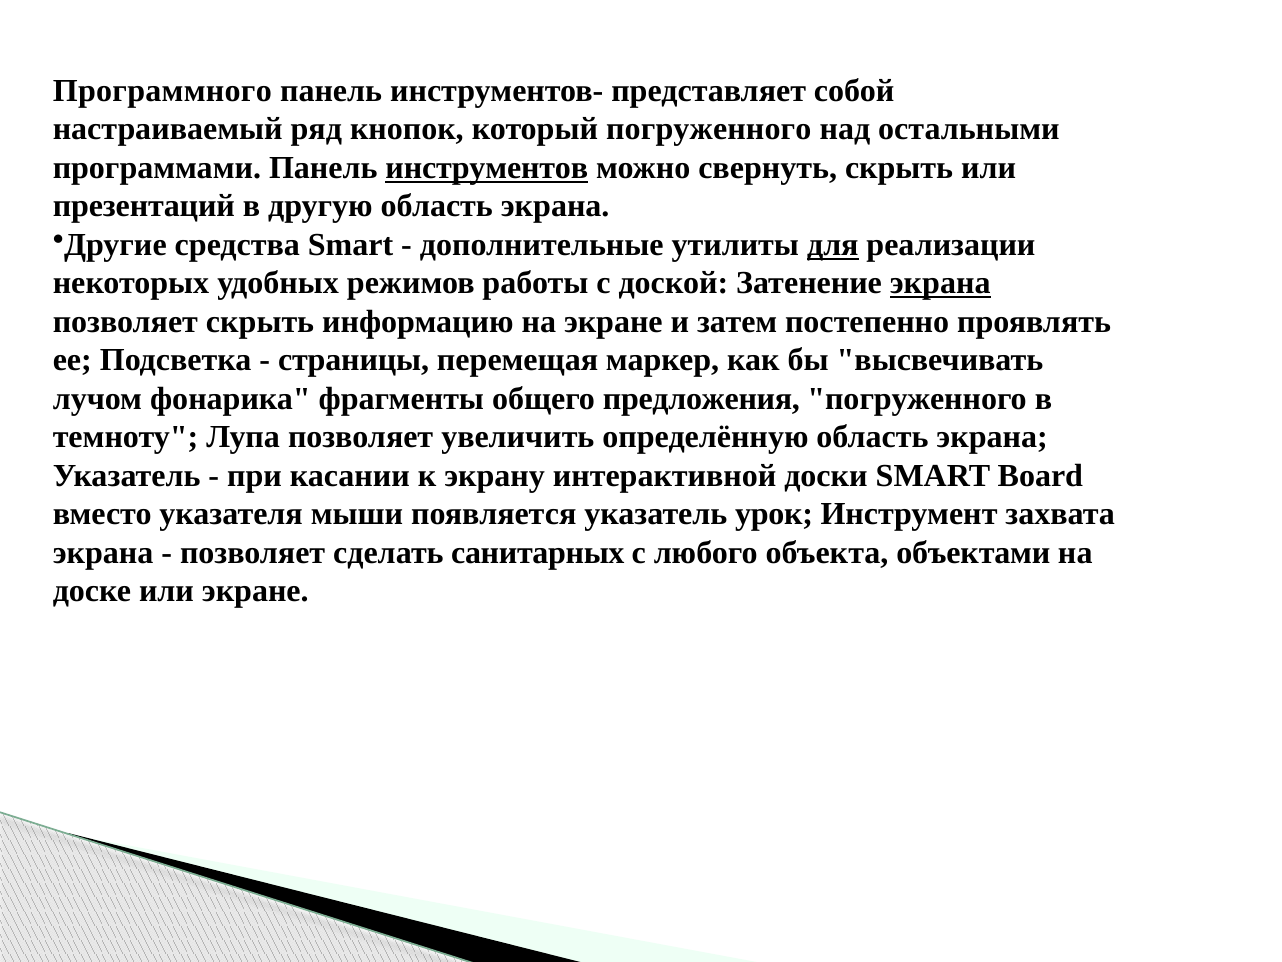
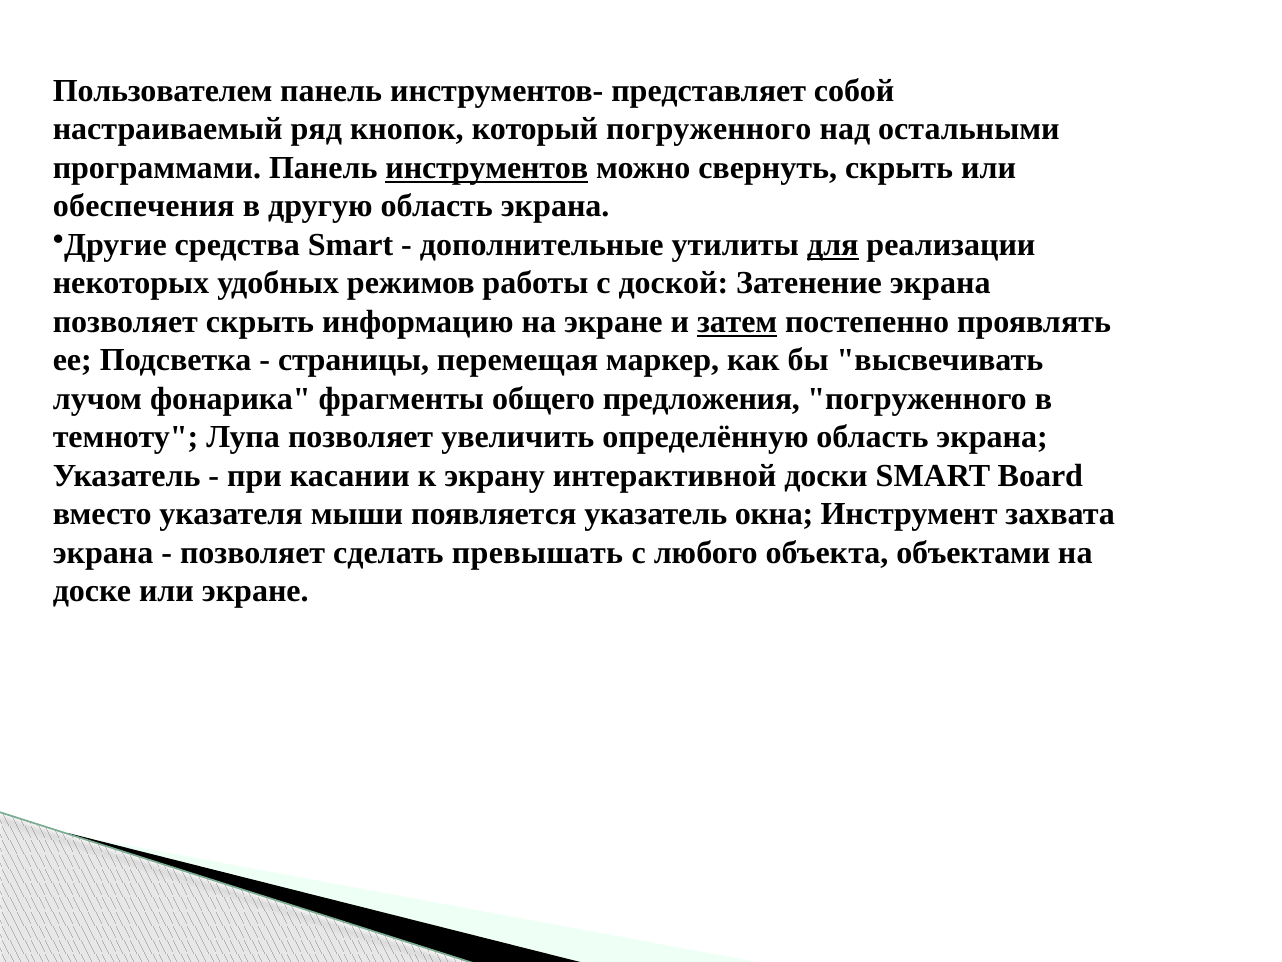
Программного: Программного -> Пользователем (163, 91)
презентаций: презентаций -> обеспечения (144, 206)
экрана underline: present -> none (940, 283)
затем underline: none -> present (737, 322)
урок: урок -> окна (774, 514)
санитарных: санитарных -> превышать (538, 552)
